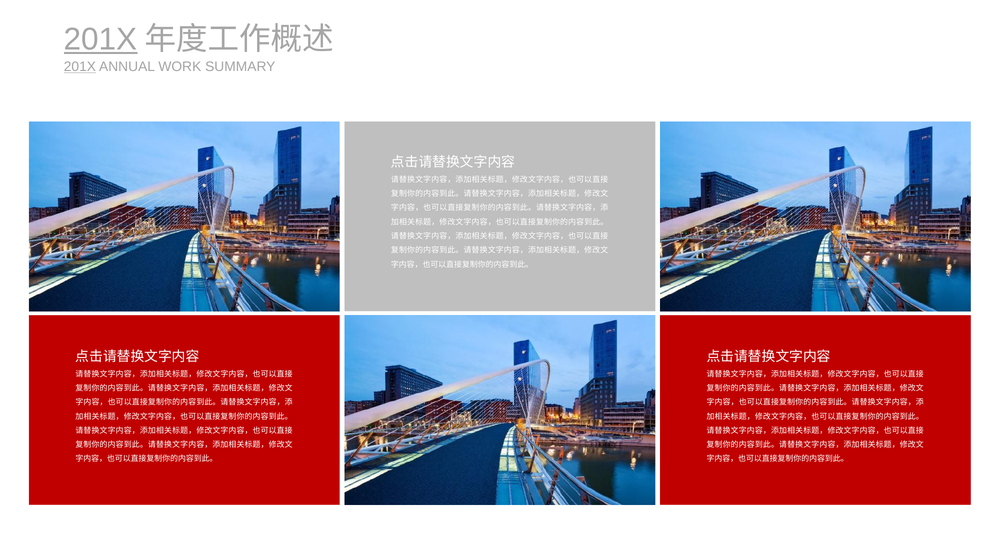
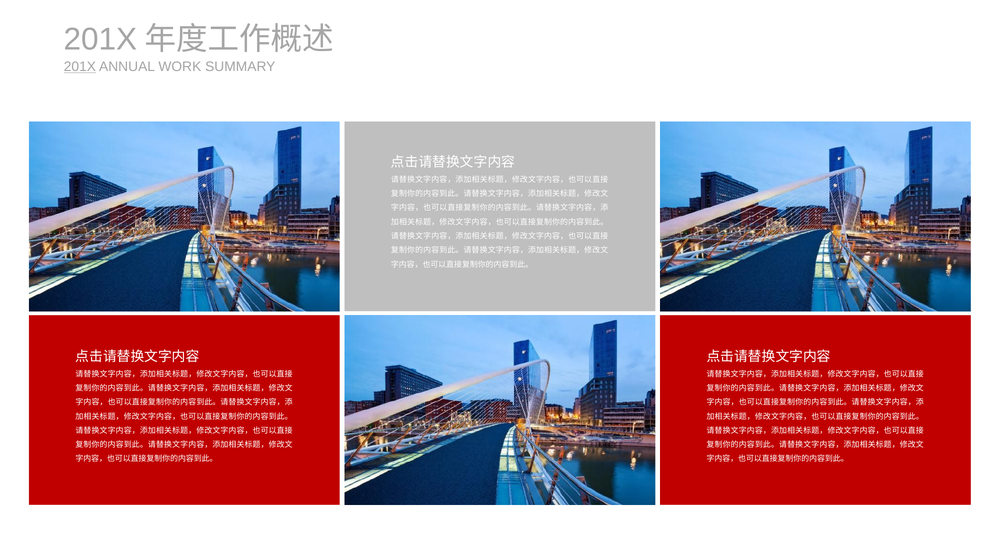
201X underline: present -> none (101, 39)
